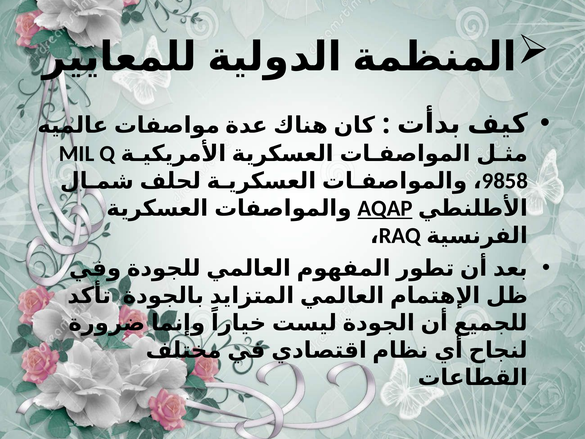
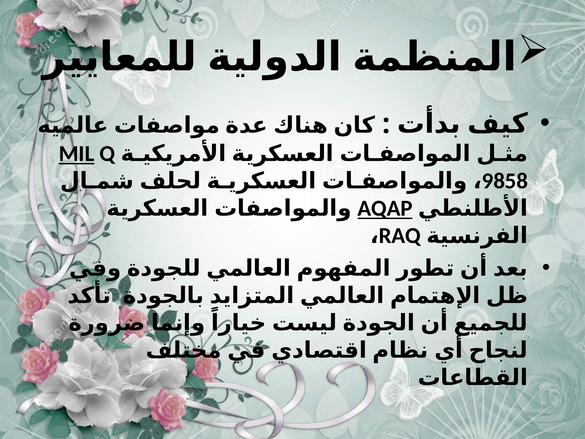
MIL underline: none -> present (77, 154)
